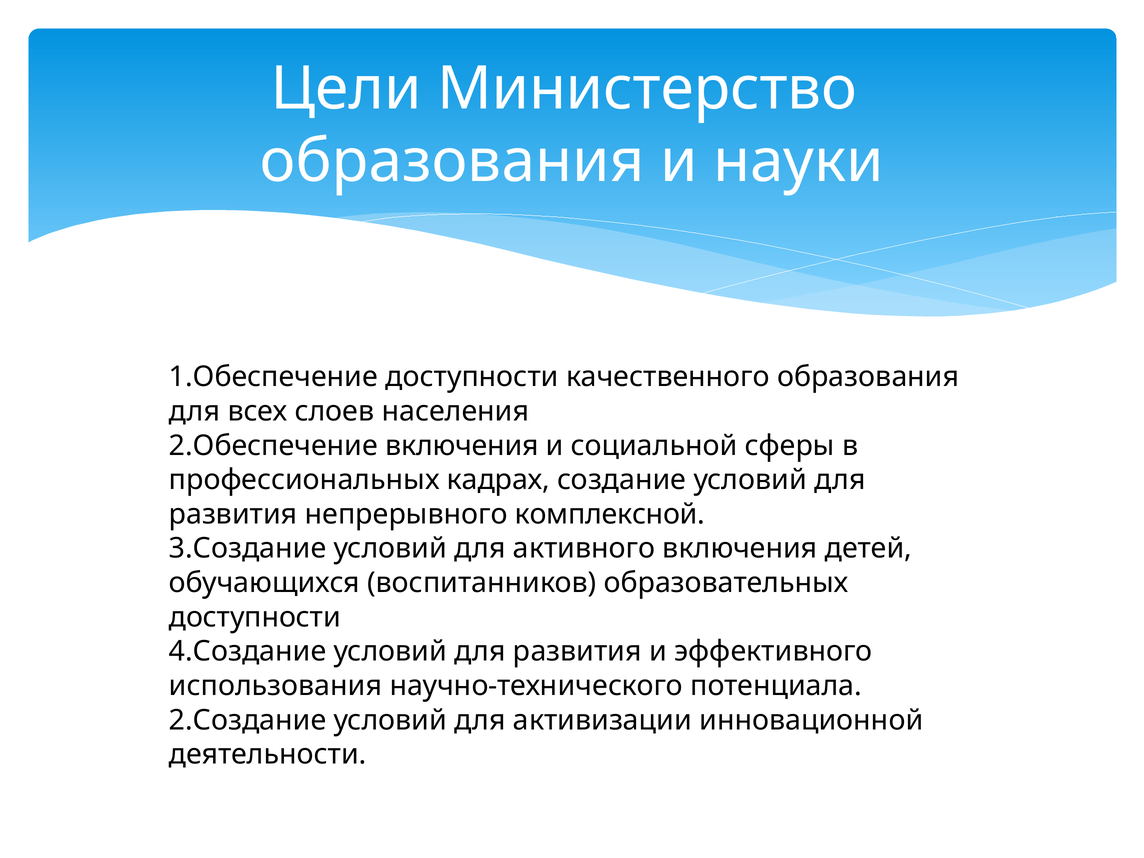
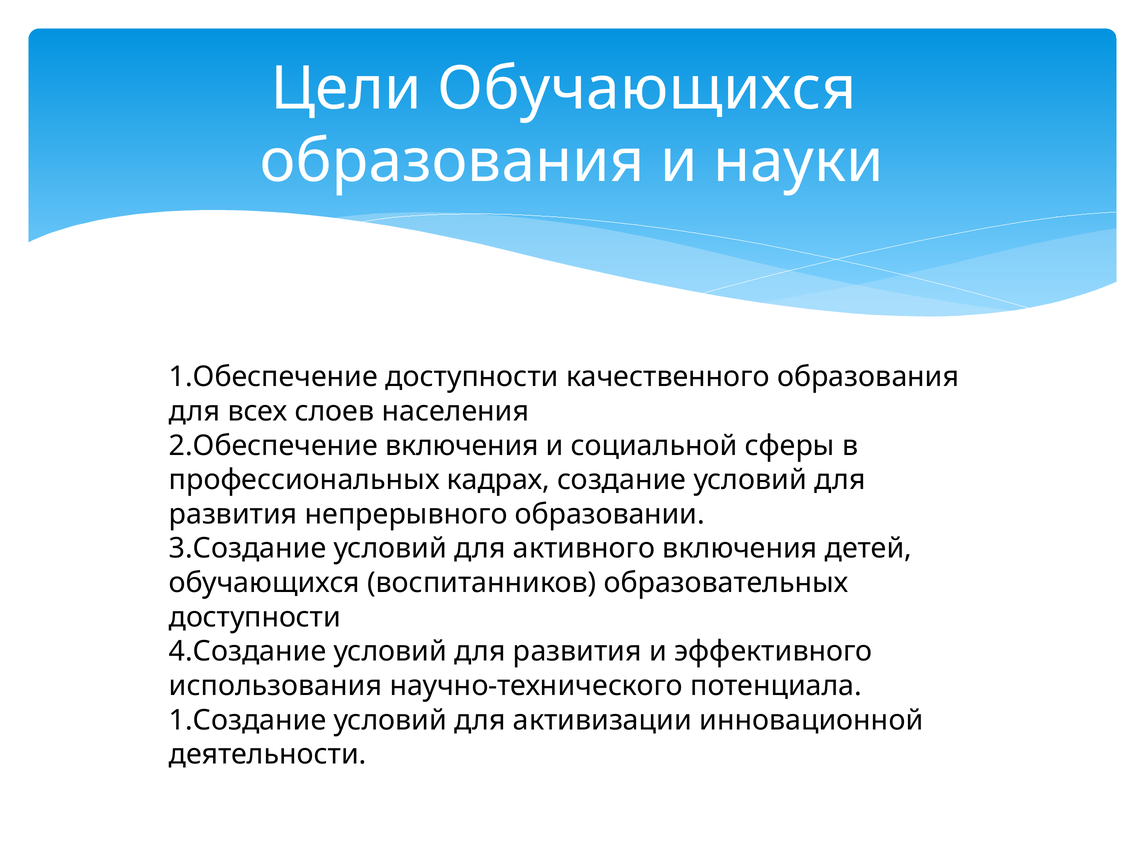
Цели Министерство: Министерство -> Обучающихся (647, 89)
комплексной: комплексной -> образовании (610, 514)
2.Создание: 2.Создание -> 1.Создание (248, 720)
